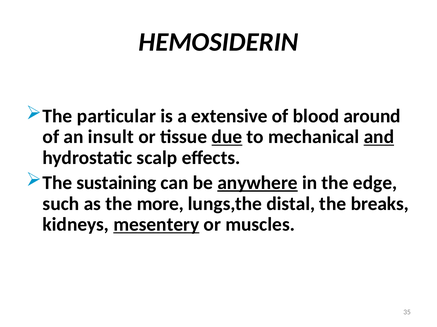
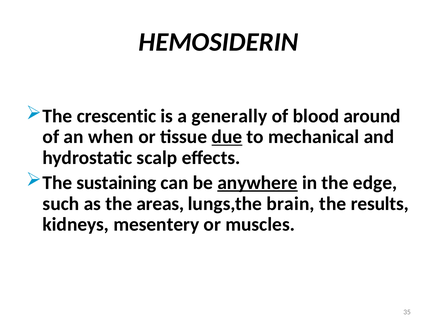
particular: particular -> crescentic (116, 116)
extensive: extensive -> generally (229, 116)
insult: insult -> when (111, 137)
and underline: present -> none (379, 137)
more: more -> areas (160, 204)
distal: distal -> brain (291, 204)
breaks: breaks -> results (380, 204)
mesentery underline: present -> none (156, 225)
